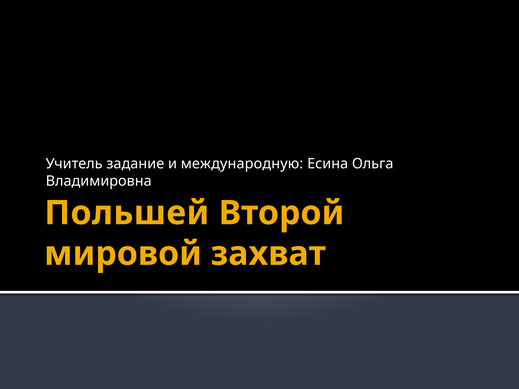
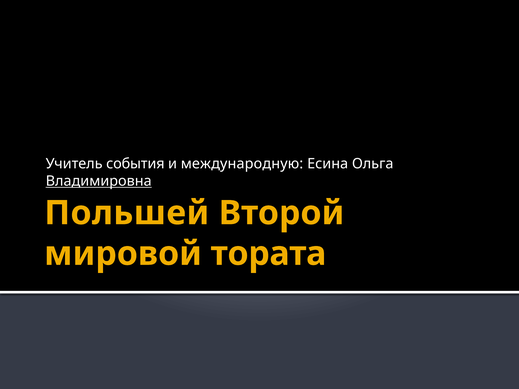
задание: задание -> события (135, 164)
Владимировна underline: none -> present (99, 181)
захват: захват -> тората (269, 254)
